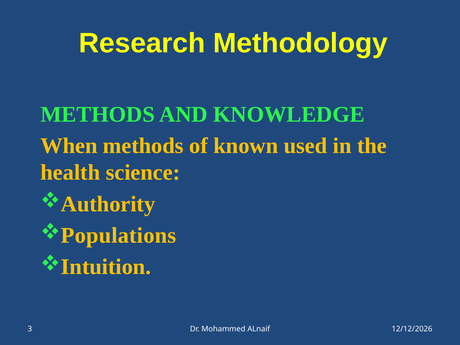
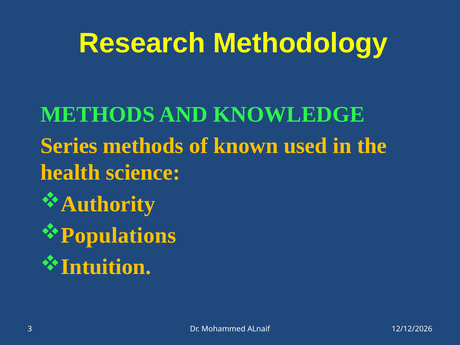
When: When -> Series (69, 146)
